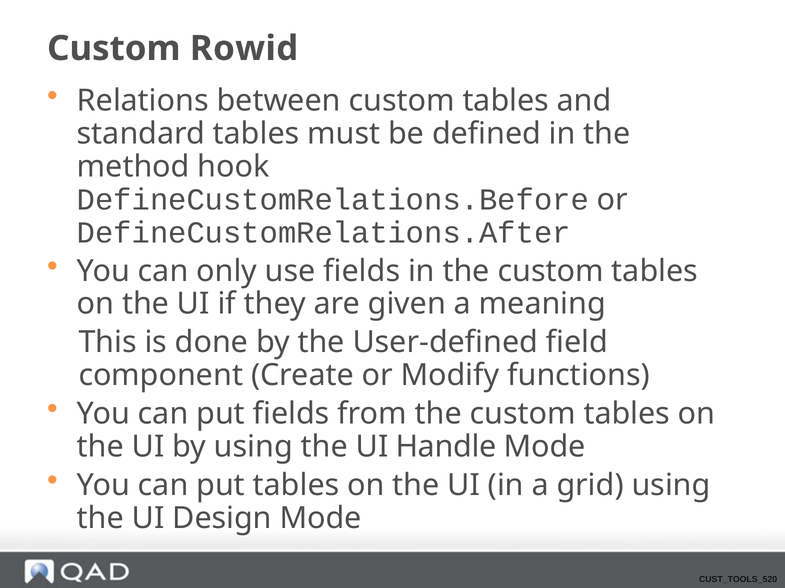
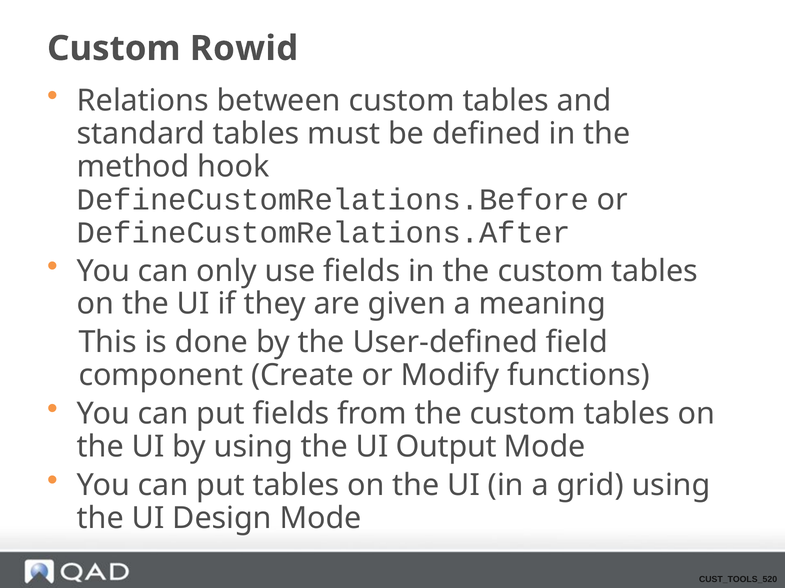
Handle: Handle -> Output (446, 447)
